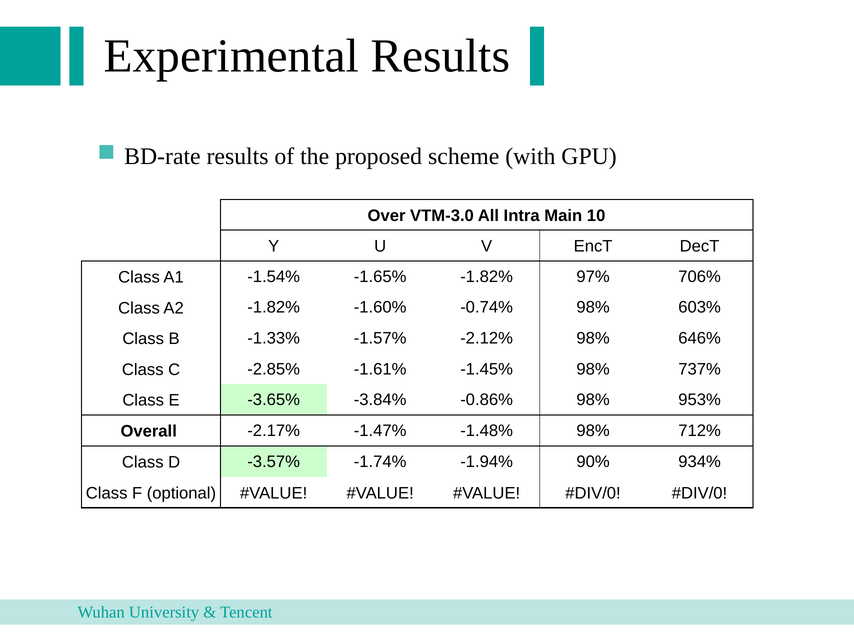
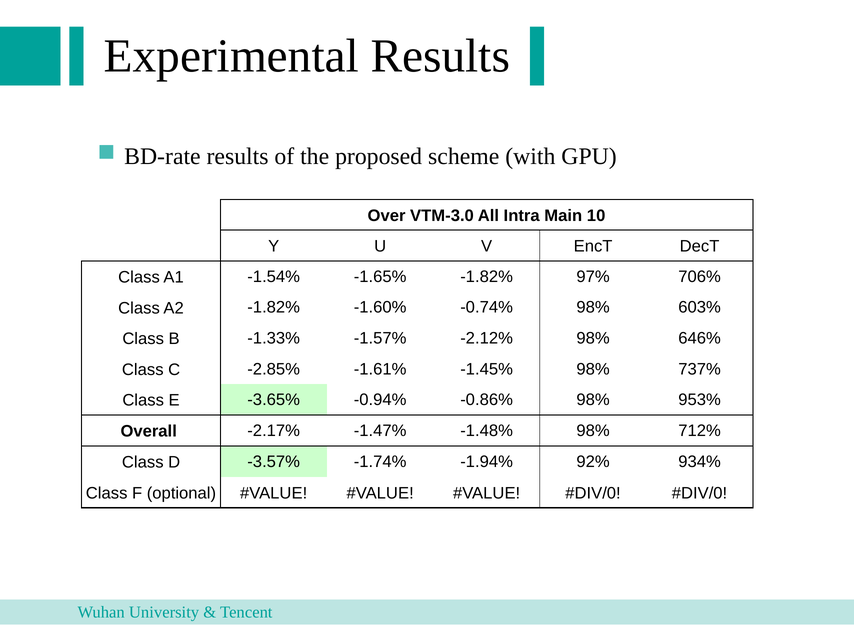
-3.84%: -3.84% -> -0.94% (380, 400)
90%: 90% -> 92% (593, 461)
